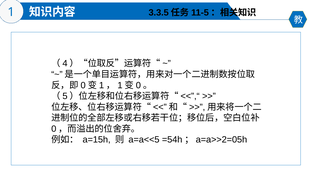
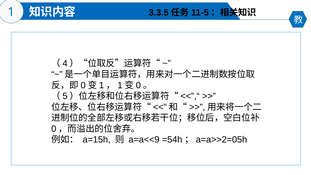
a=a<<5: a=a<<5 -> a=a<<9 (144, 140)
